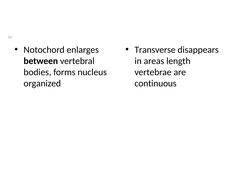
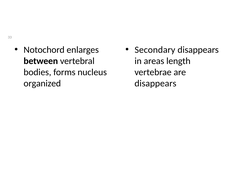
Transverse: Transverse -> Secondary (155, 50)
continuous: continuous -> disappears (155, 84)
